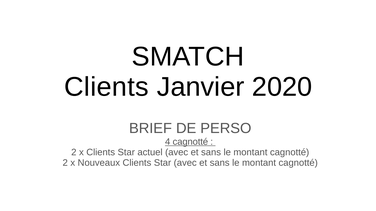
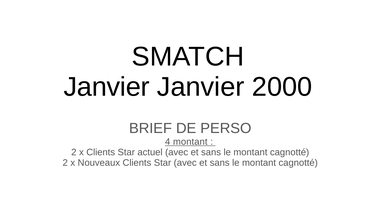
Clients: Clients -> Janvier (107, 87)
2020: 2020 -> 2000 (282, 87)
4 cagnotté: cagnotté -> montant (190, 142)
